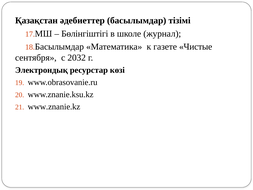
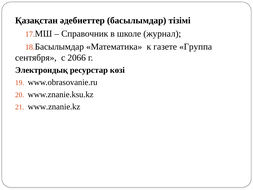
Бөлінгіштігі: Бөлінгіштігі -> Справочник (85, 34)
Чистые: Чистые -> Группа (196, 47)
2032: 2032 -> 2066 (77, 58)
